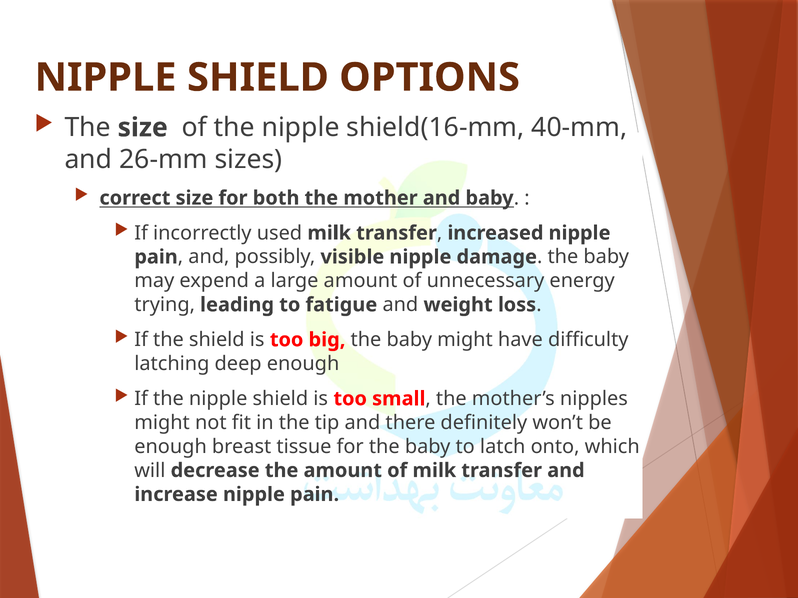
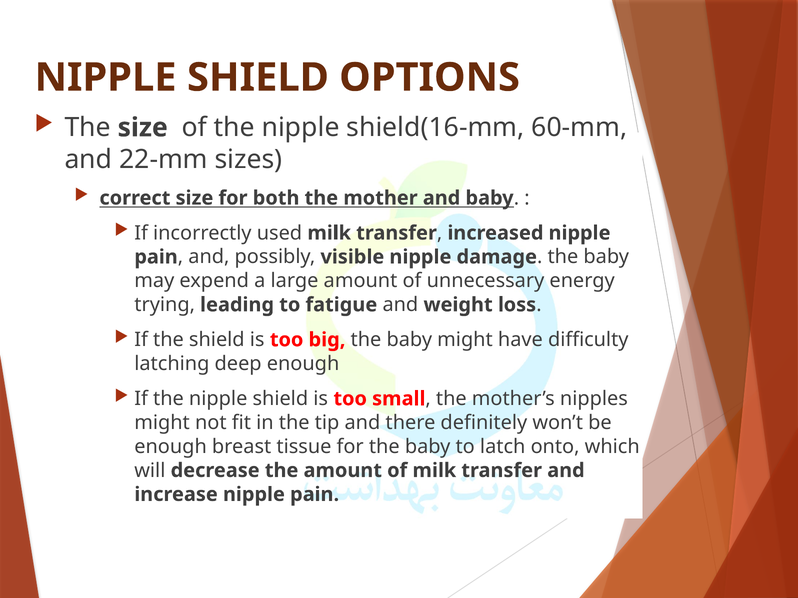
40-mm: 40-mm -> 60-mm (579, 128)
26-mm: 26-mm -> 22-mm (163, 160)
